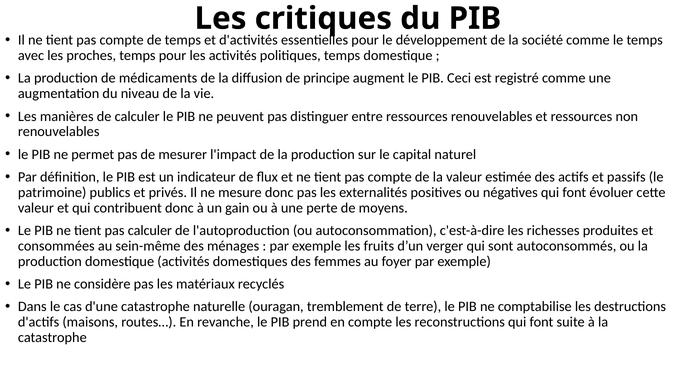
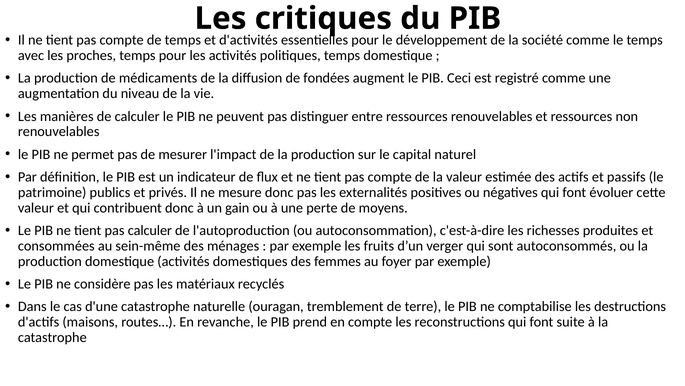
principe: principe -> fondées (327, 78)
